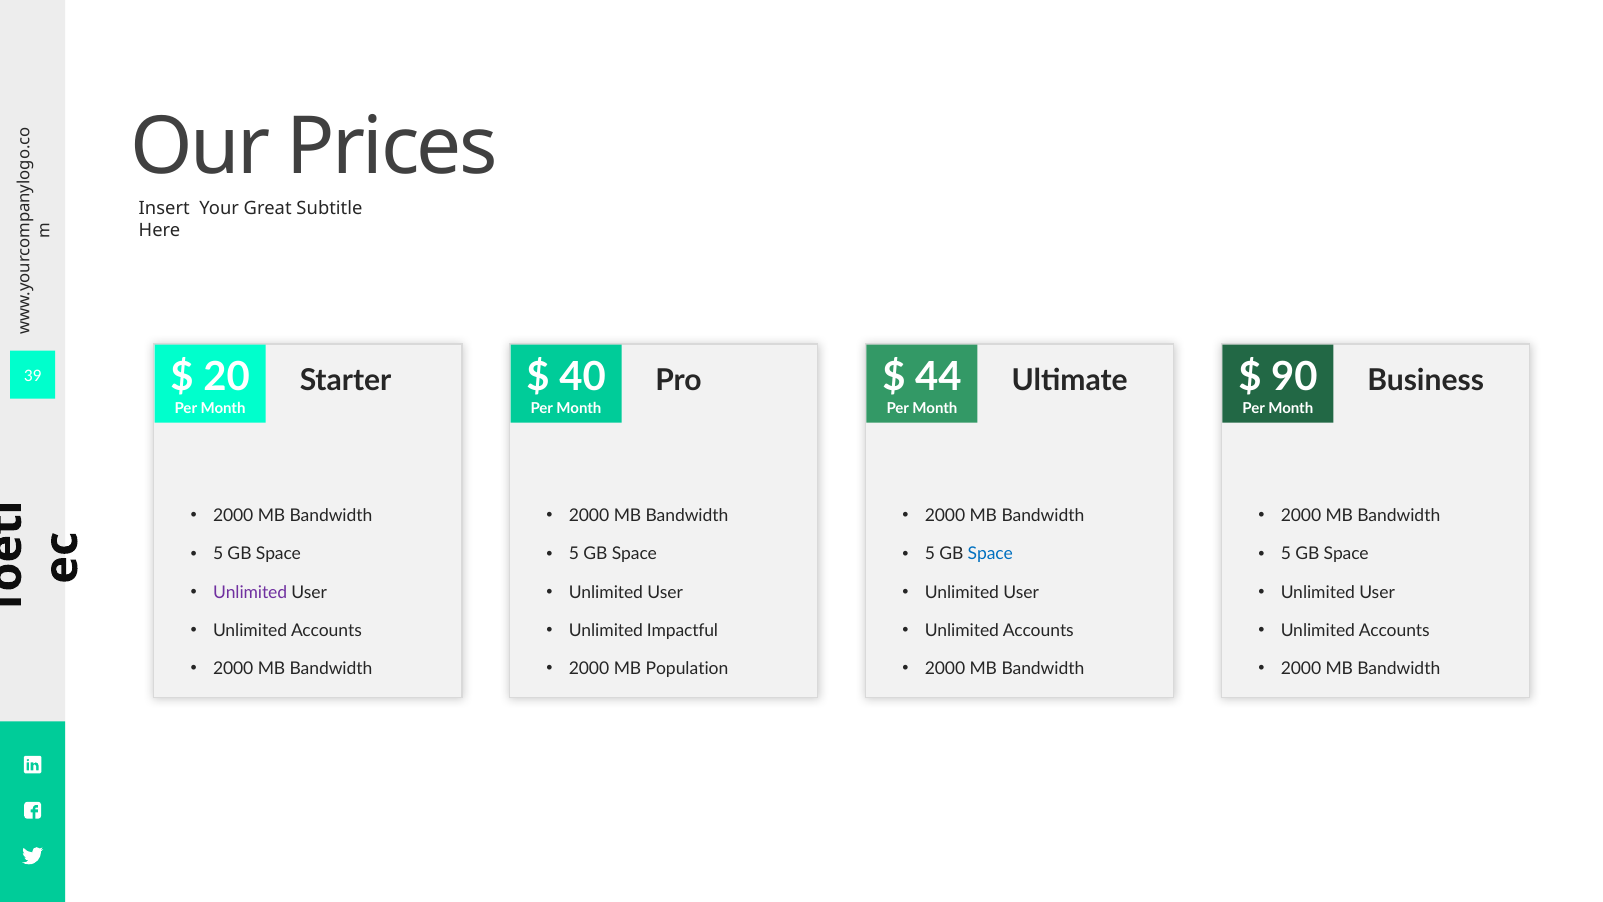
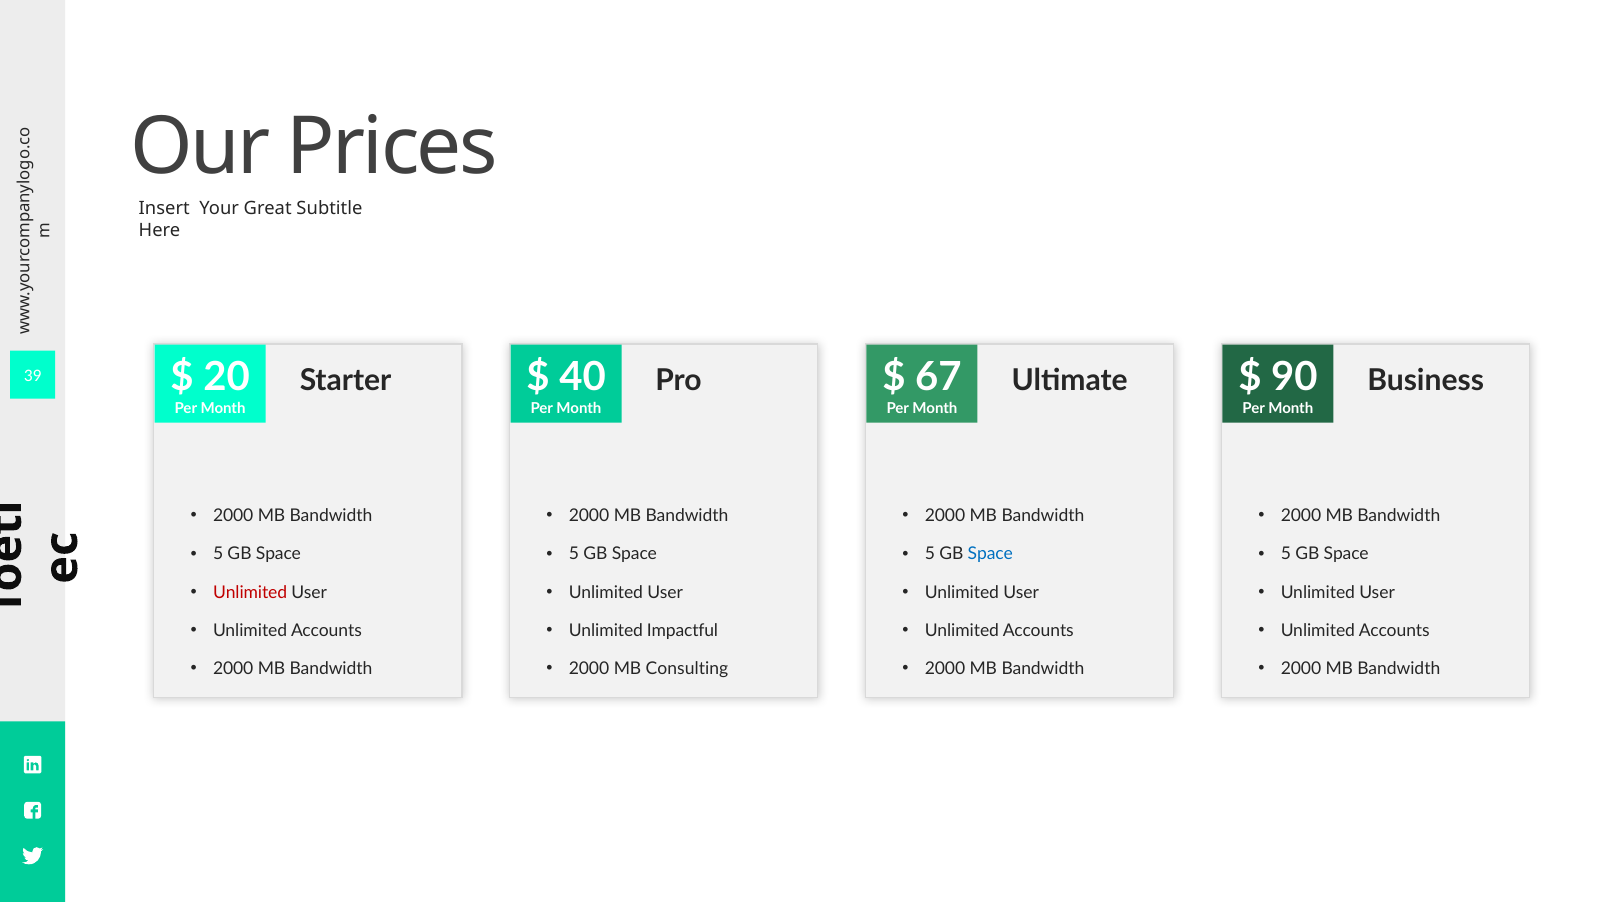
44: 44 -> 67 (938, 377)
Unlimited colour: purple -> red (250, 592)
Population: Population -> Consulting (687, 669)
